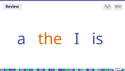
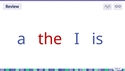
the colour: orange -> red (50, 39)
